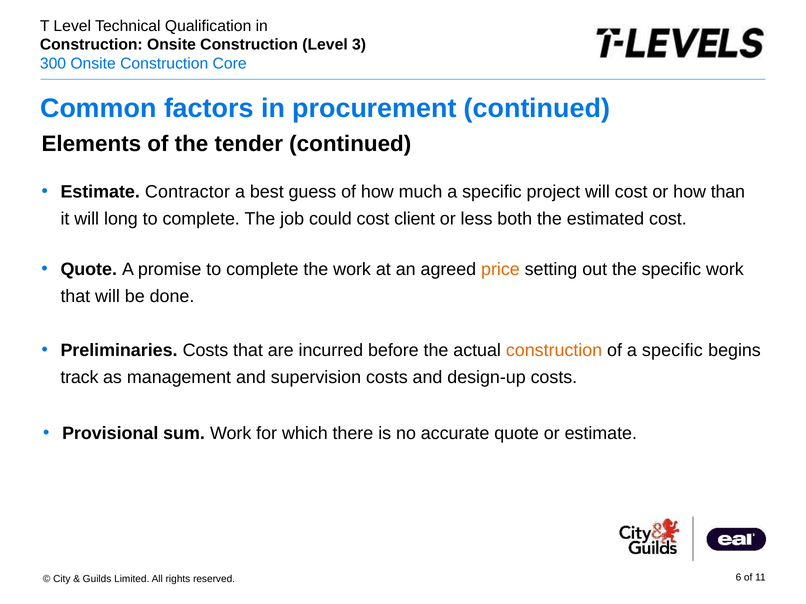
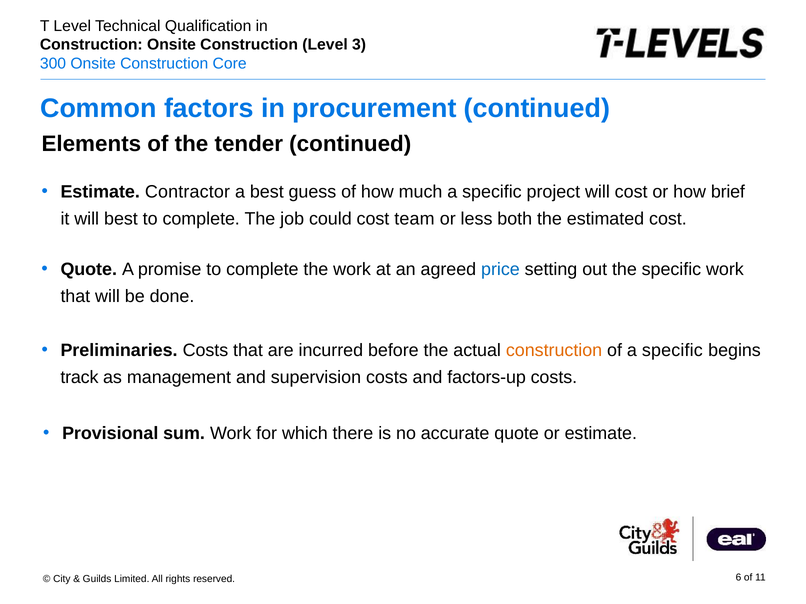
than: than -> brief (728, 192)
will long: long -> best (121, 219)
client: client -> team (414, 219)
price colour: orange -> blue (500, 270)
design-up: design-up -> factors-up (487, 378)
